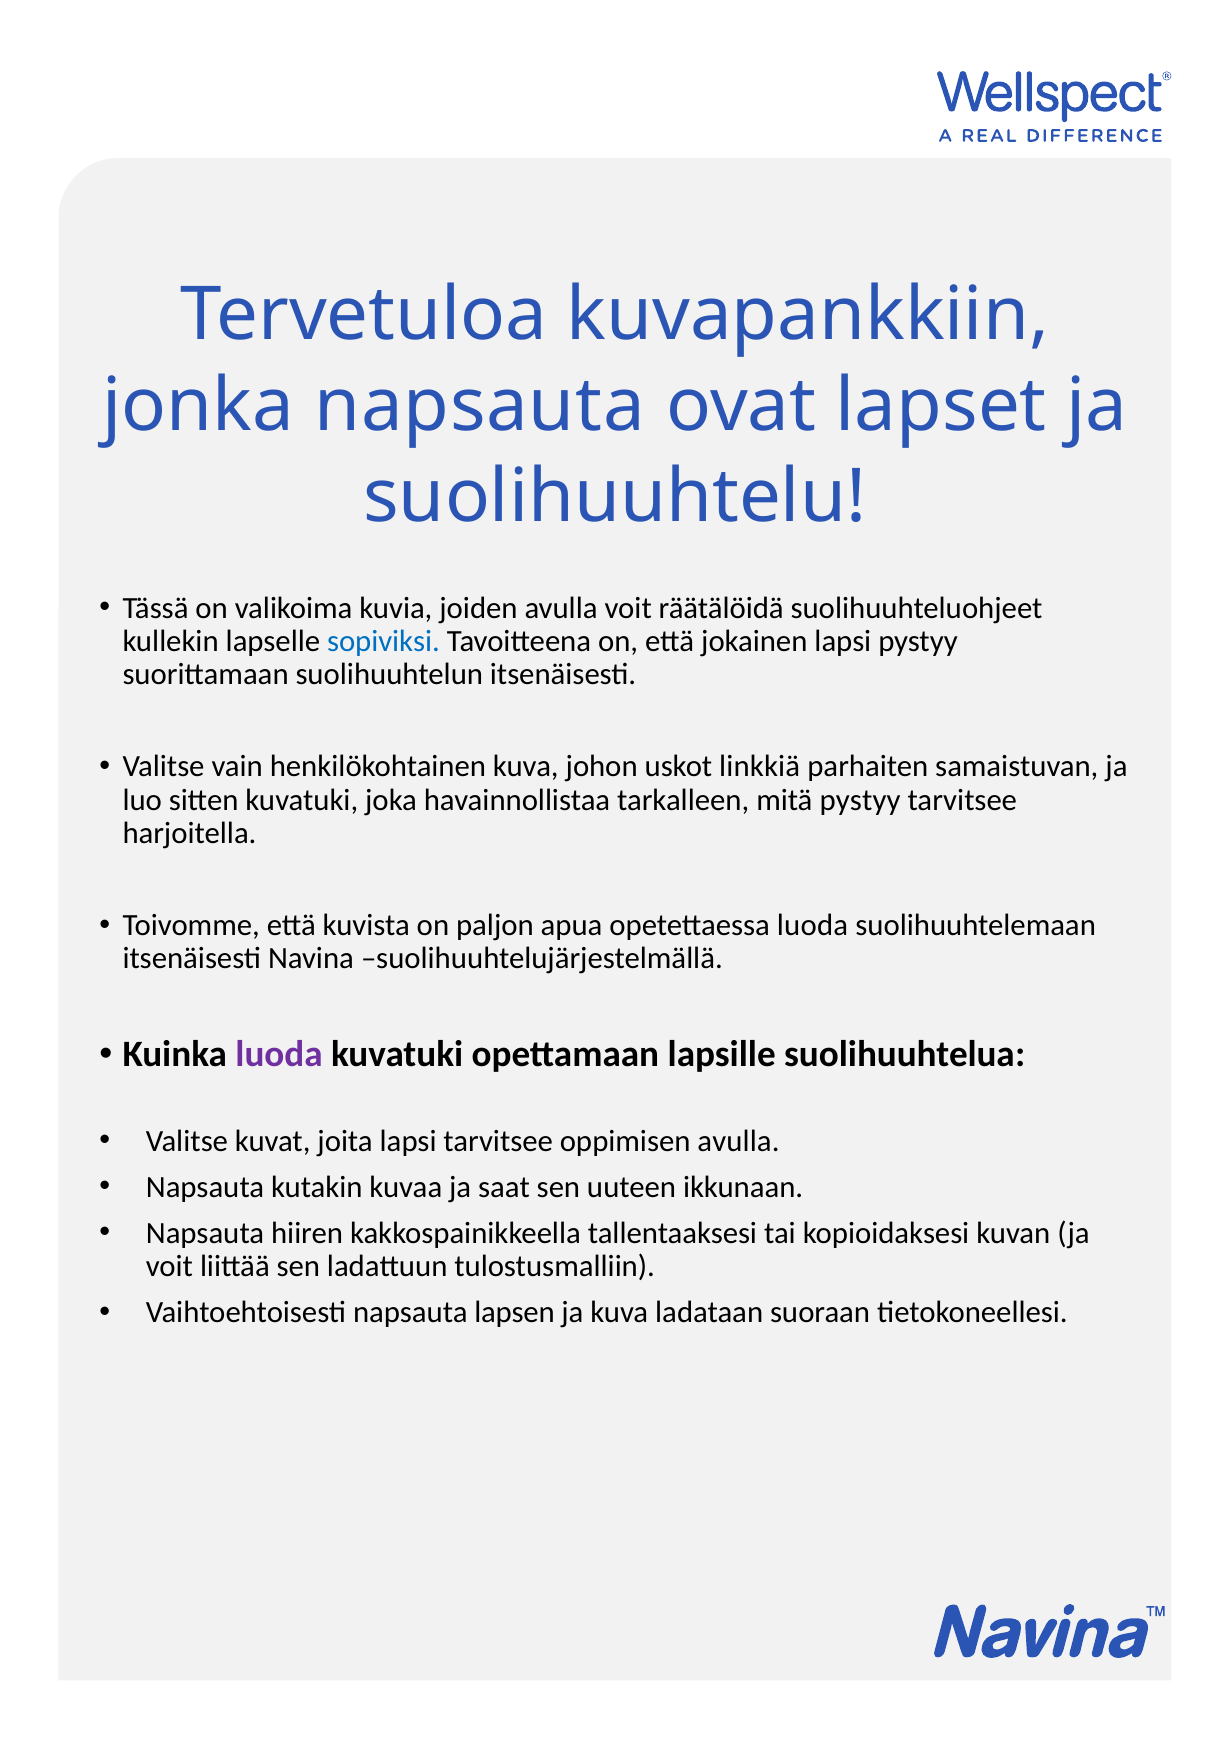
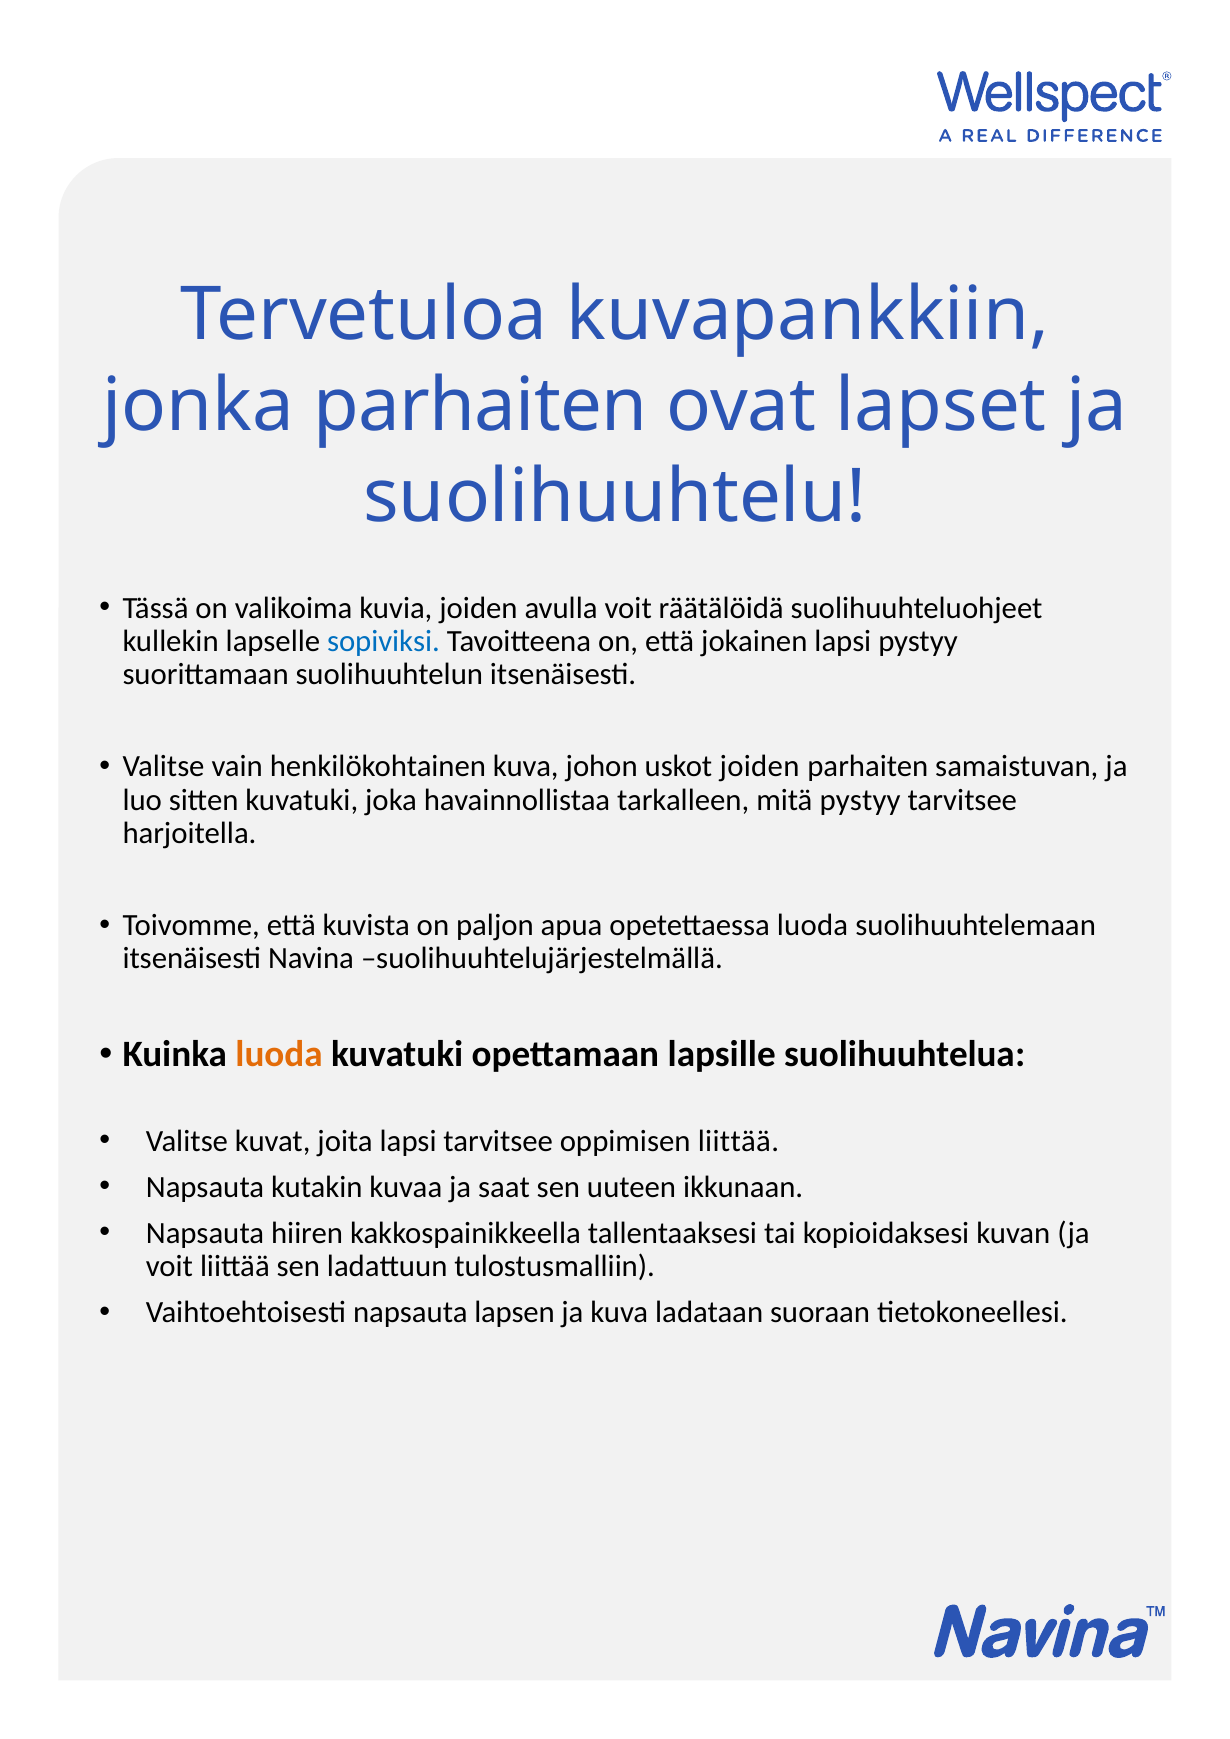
jonka napsauta: napsauta -> parhaiten (480, 406)
uskot linkkiä: linkkiä -> joiden (760, 767)
luoda colour: purple -> orange (279, 1055)
oppimisen avulla: avulla -> liittää (738, 1141)
